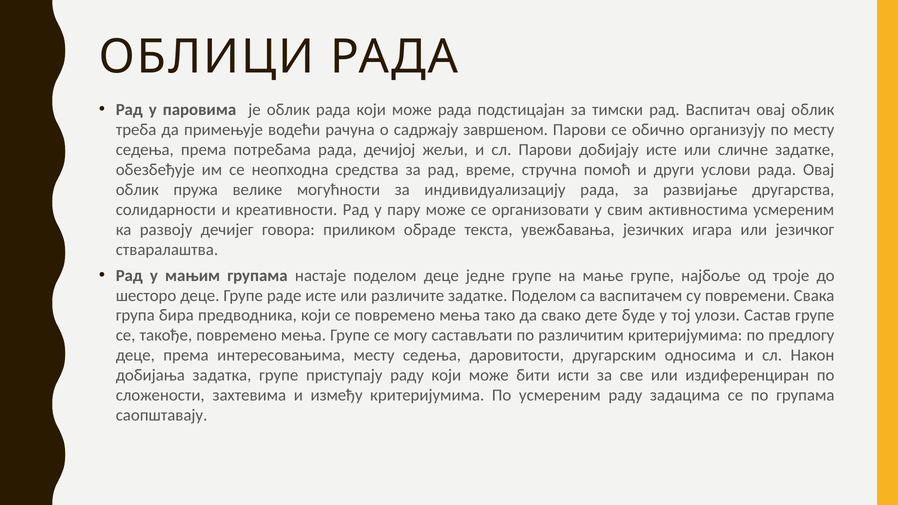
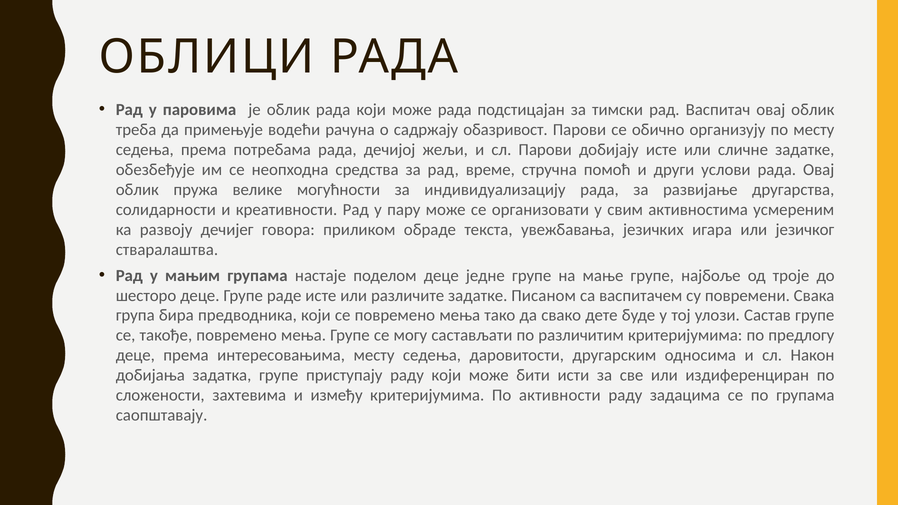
завршеном: завршеном -> обазривост (506, 130)
задатке Поделом: Поделом -> Писаном (544, 296)
По усмереним: усмереним -> активности (560, 395)
